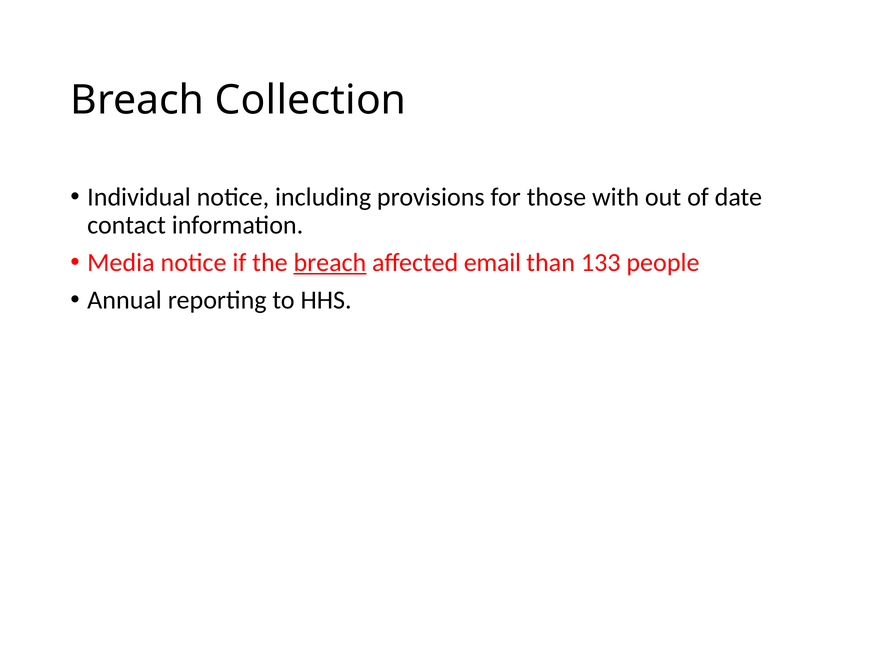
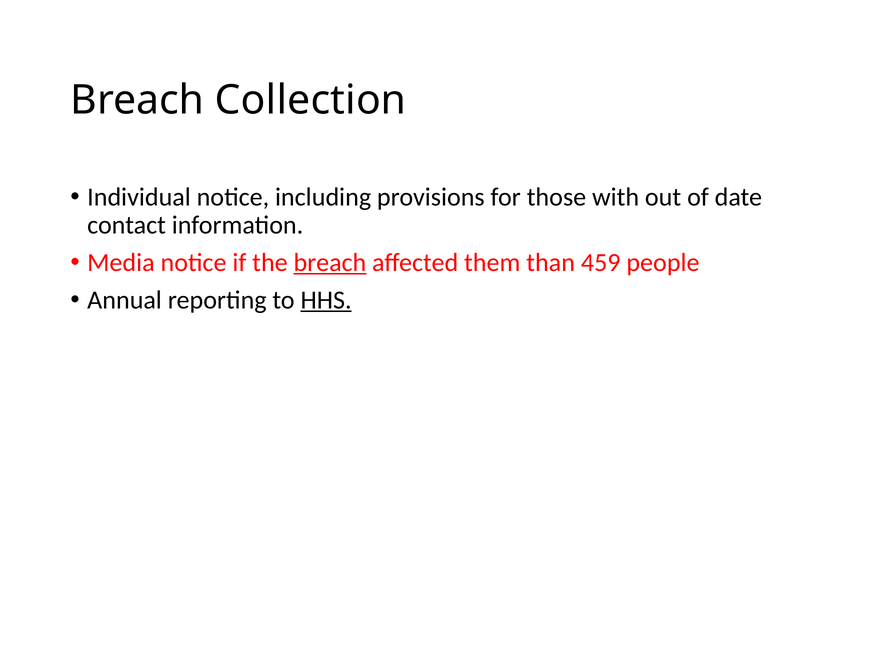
email: email -> them (492, 263)
133: 133 -> 459 (601, 263)
HHS underline: none -> present (326, 300)
